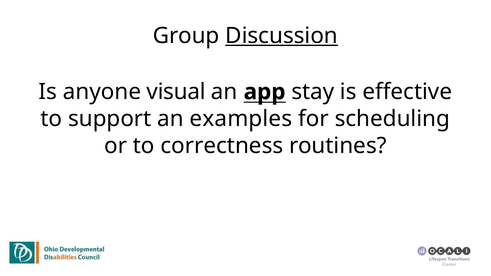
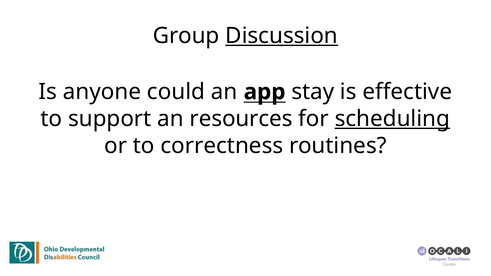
visual: visual -> could (176, 92)
examples: examples -> resources (241, 119)
scheduling underline: none -> present (392, 119)
